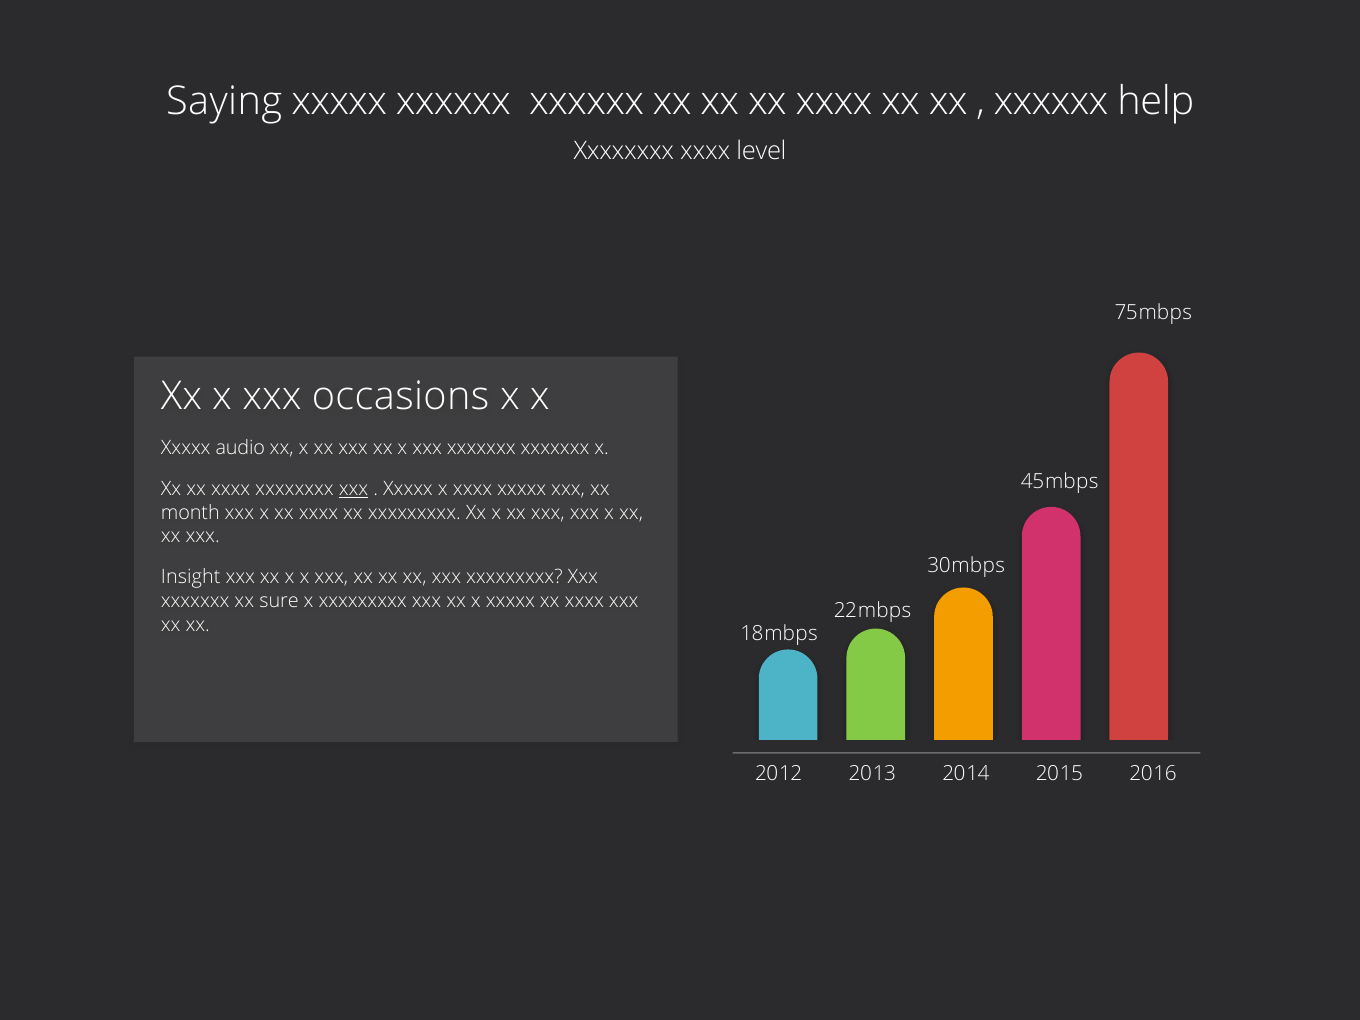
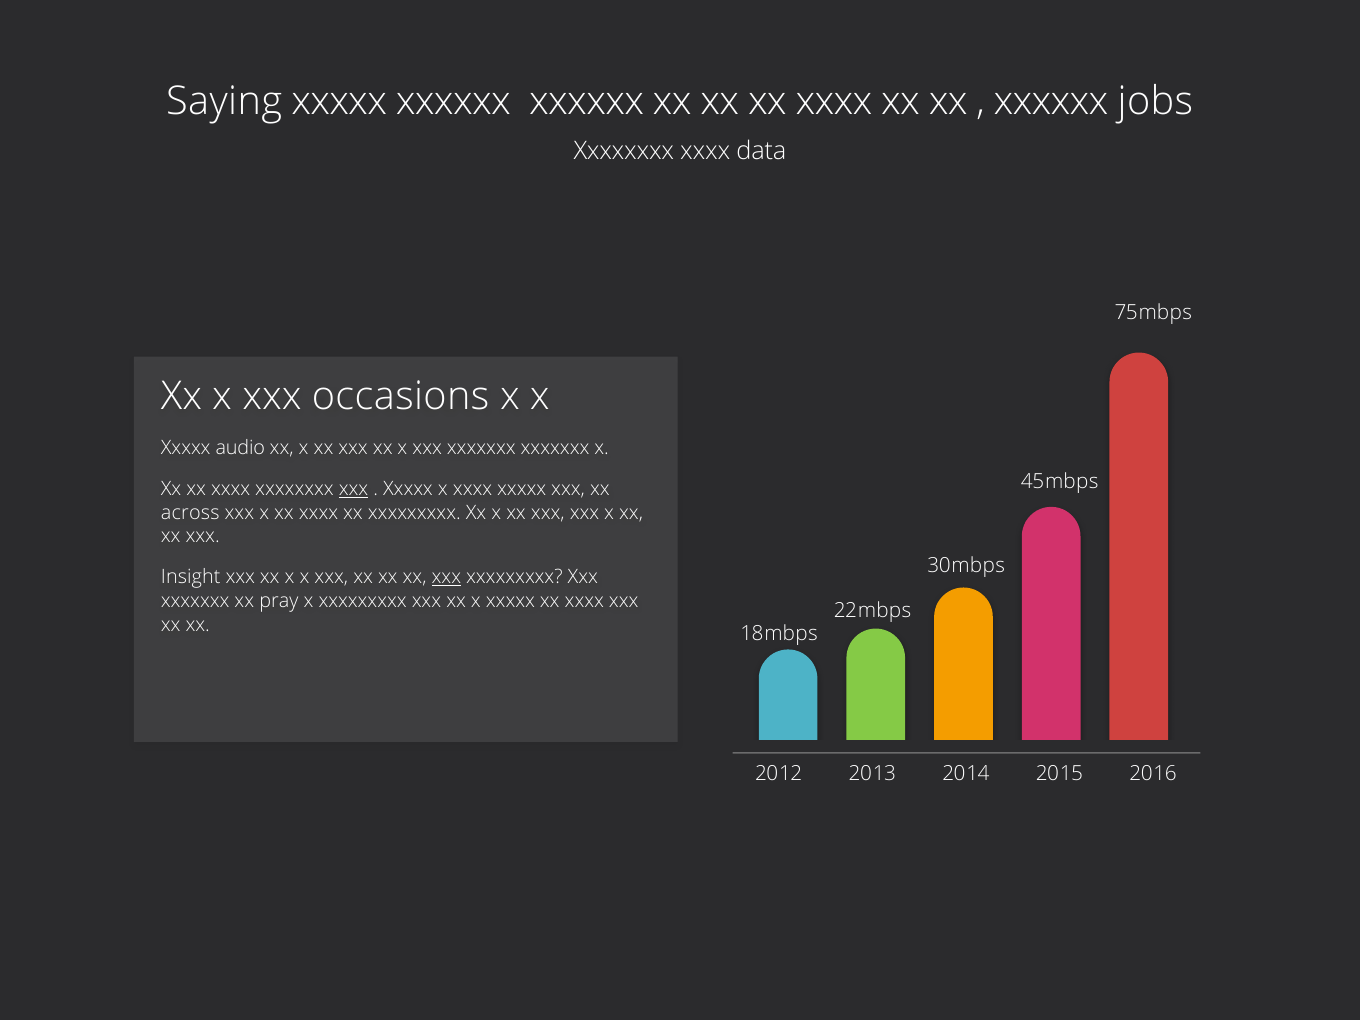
help: help -> jobs (1155, 102)
level: level -> data (761, 151)
month: month -> across (190, 513)
xxx underline: none -> present (446, 577)
sure: sure -> pray (279, 601)
